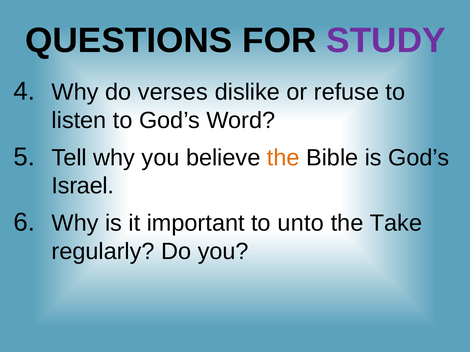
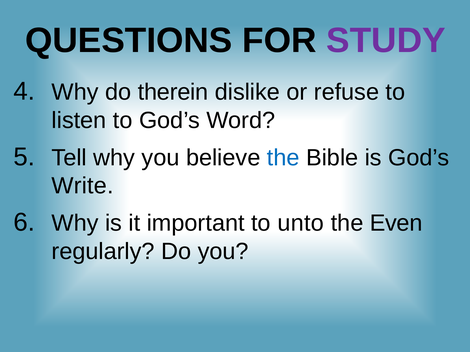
verses: verses -> therein (173, 92)
the colour: orange -> blue (283, 158)
Israel: Israel -> Write (83, 186)
Take: Take -> Even (396, 223)
